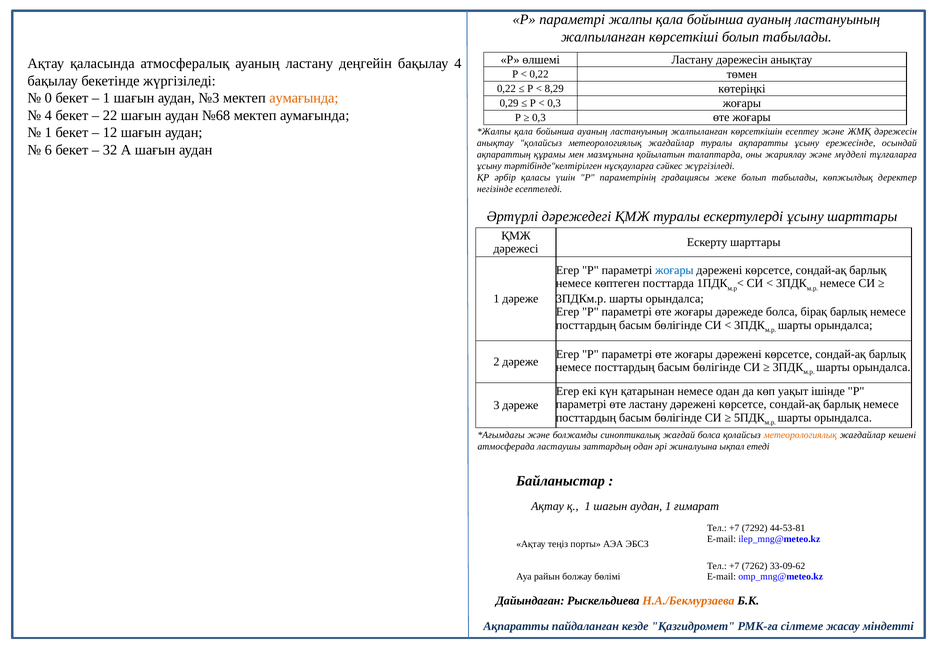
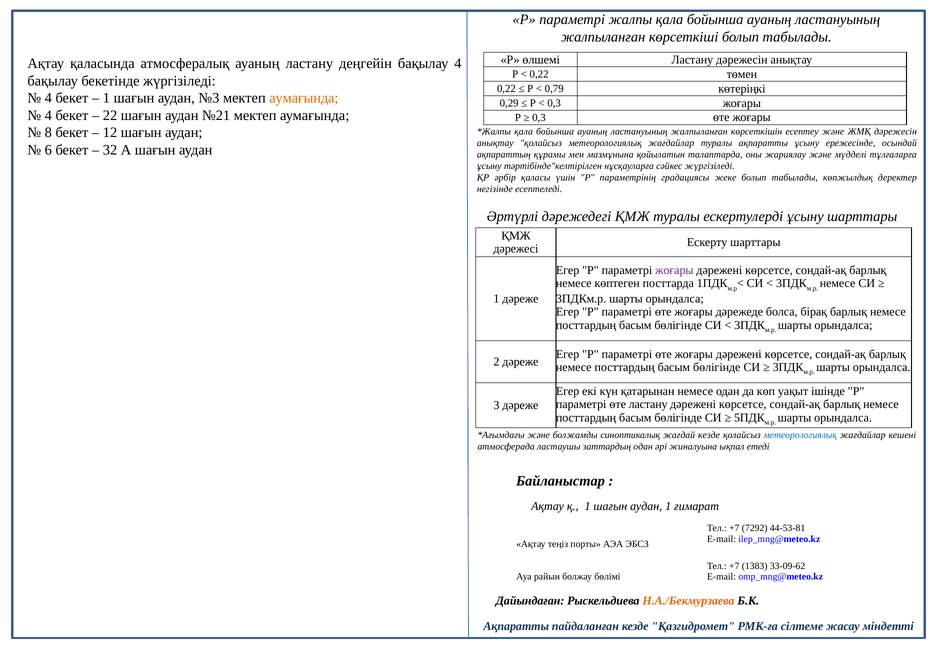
8,29: 8,29 -> 0,79 (554, 89)
0: 0 -> 4 (48, 98)
№68: №68 -> №21 (216, 115)
1: 1 -> 8 (48, 133)
жоғары colour: blue -> purple (674, 270)
жағдай болса: болса -> кезде (709, 435)
метеорологиялық colour: orange -> blue (800, 435)
7262: 7262 -> 1383 (755, 566)
